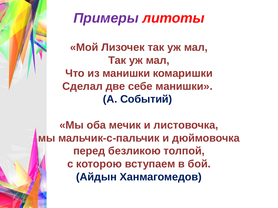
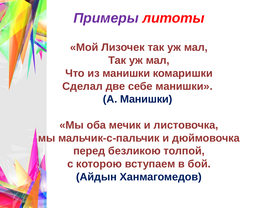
А Событий: Событий -> Манишки (146, 99)
